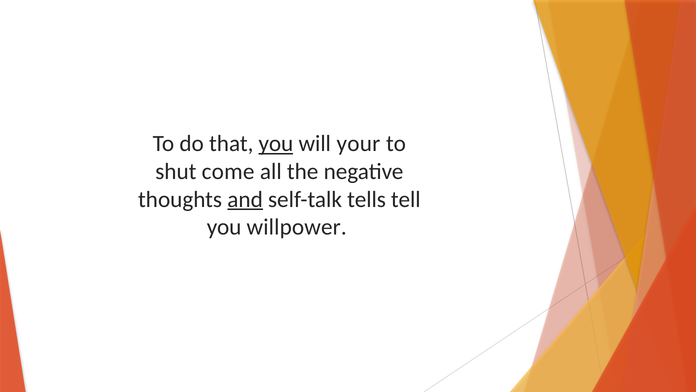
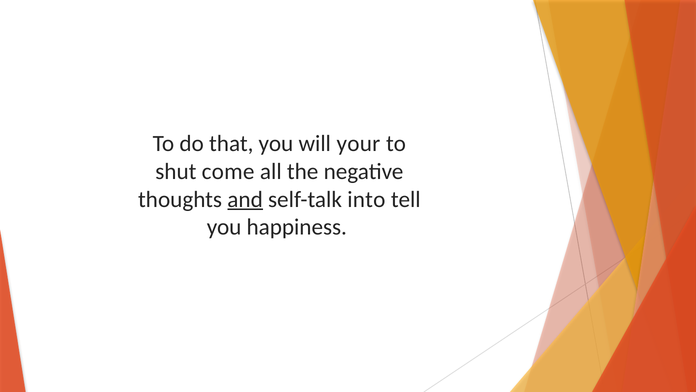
you underline: present -> none (276, 144)
tells: tells -> into (366, 199)
willpower: willpower -> happiness (297, 227)
